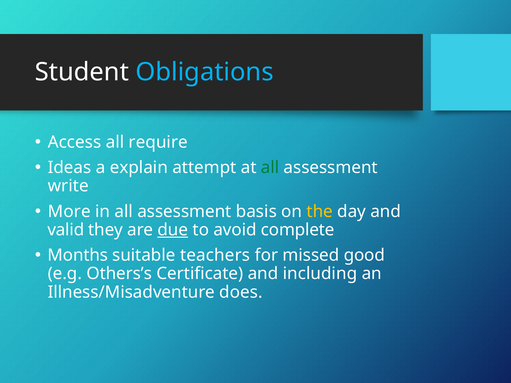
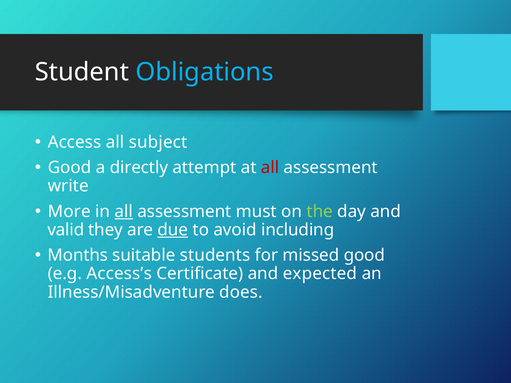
require: require -> subject (158, 142)
Ideas: Ideas -> Good (70, 168)
explain: explain -> directly (139, 168)
all colour: green -> red (270, 168)
all underline: none -> present (124, 212)
basis: basis -> must (256, 212)
the colour: yellow -> light green (320, 212)
complete: complete -> including (298, 230)
teachers: teachers -> students (215, 255)
Others’s: Others’s -> Access’s (119, 274)
including: including -> expected (320, 274)
